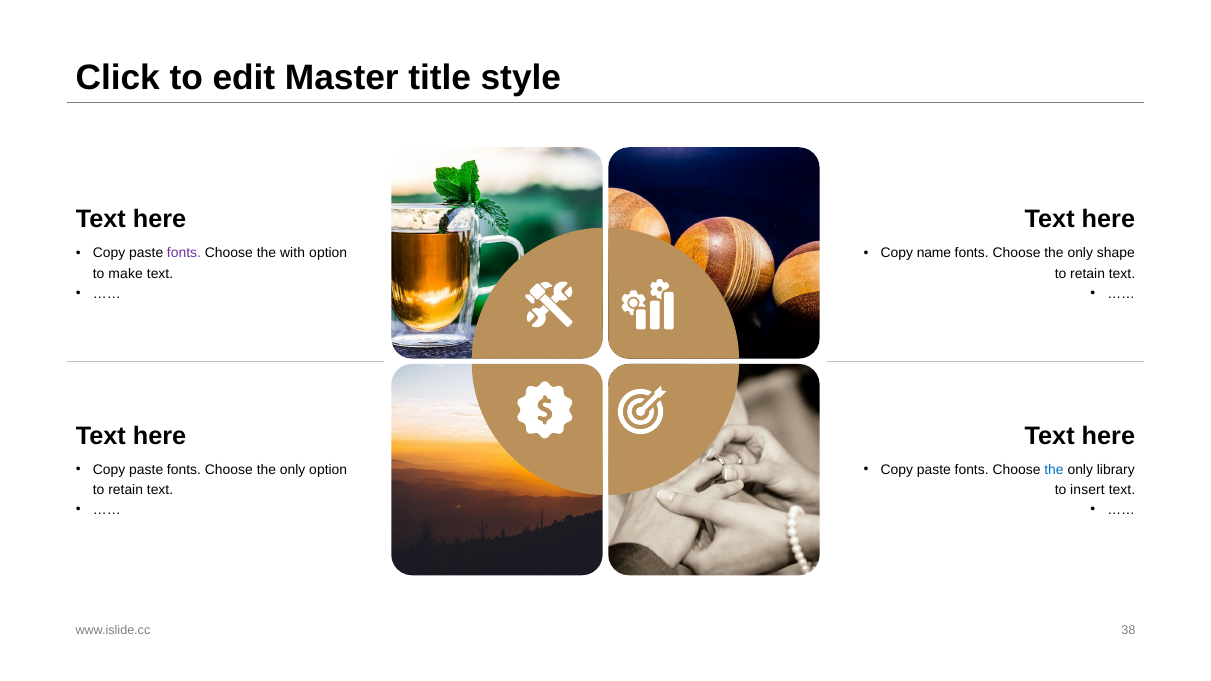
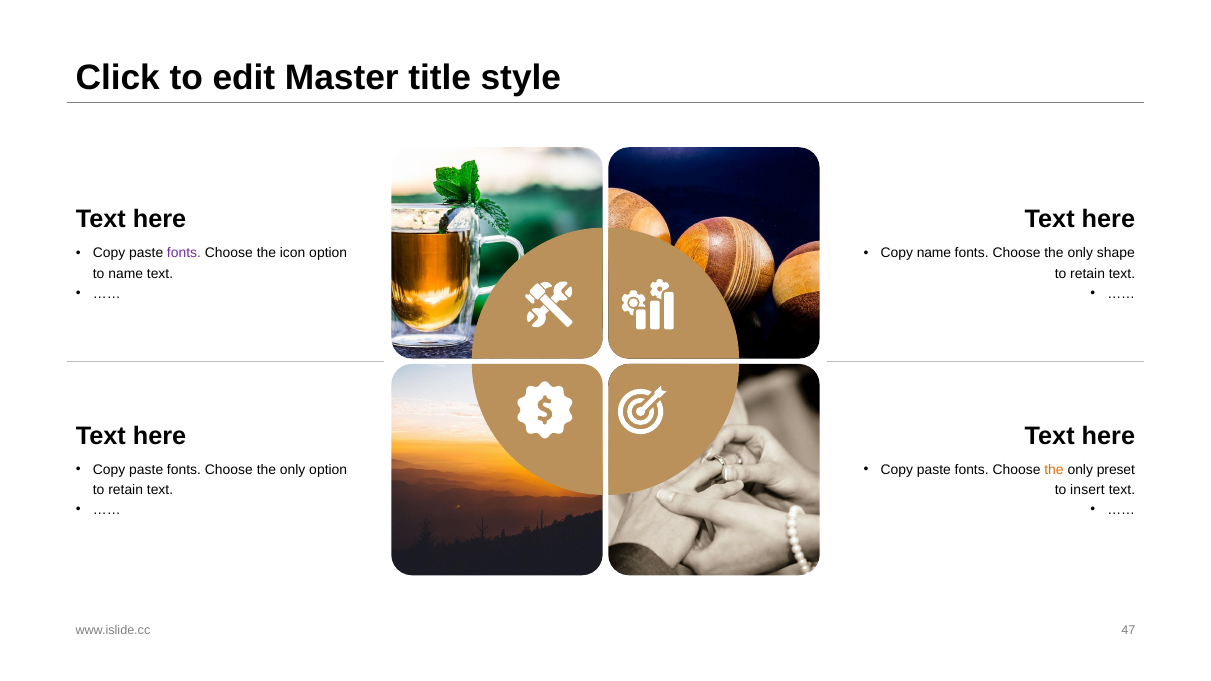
with: with -> icon (293, 253)
to make: make -> name (126, 274)
the colour: blue -> orange (1054, 470)
library: library -> preset (1116, 470)
38: 38 -> 47 (1128, 631)
